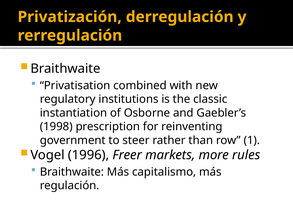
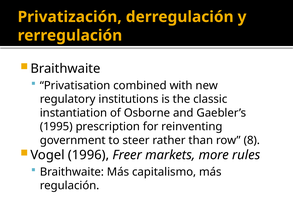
1998: 1998 -> 1995 (56, 126)
1: 1 -> 8 (252, 140)
